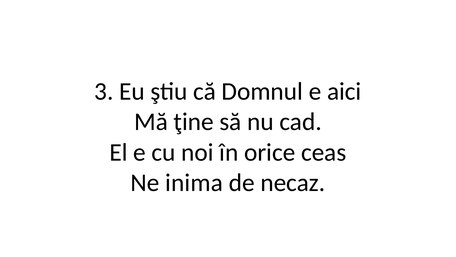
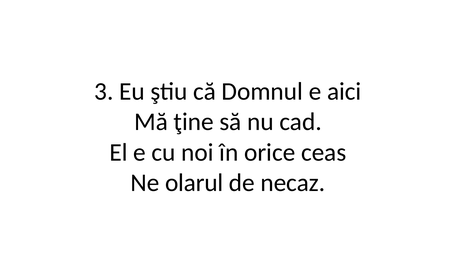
inima: inima -> olarul (194, 182)
